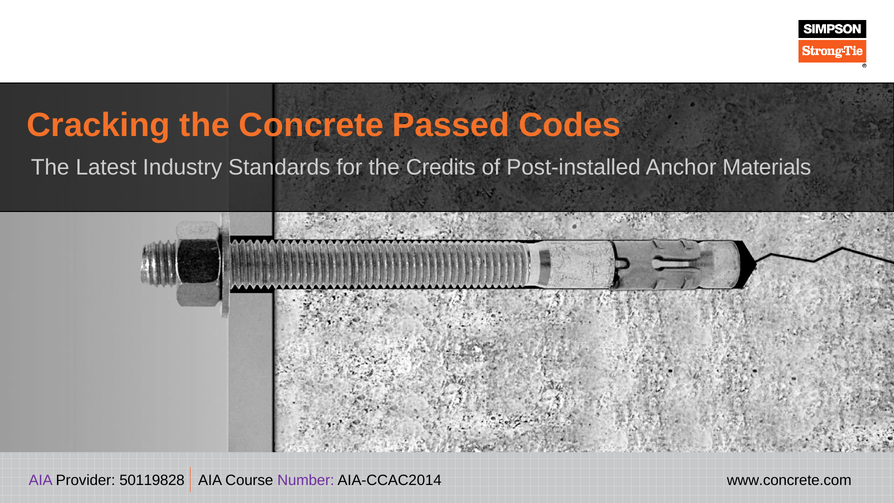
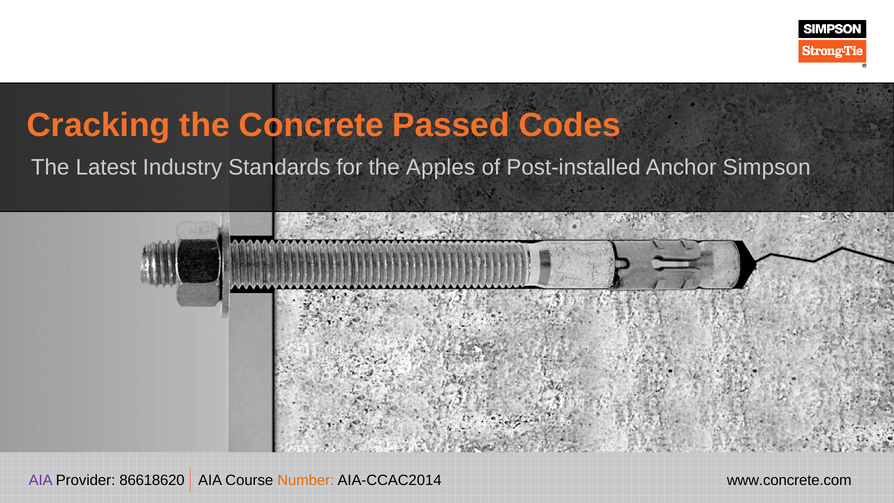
Credits: Credits -> Apples (441, 167)
Materials: Materials -> Simpson (767, 167)
50119828: 50119828 -> 86618620 (152, 480)
Number colour: purple -> orange (306, 480)
